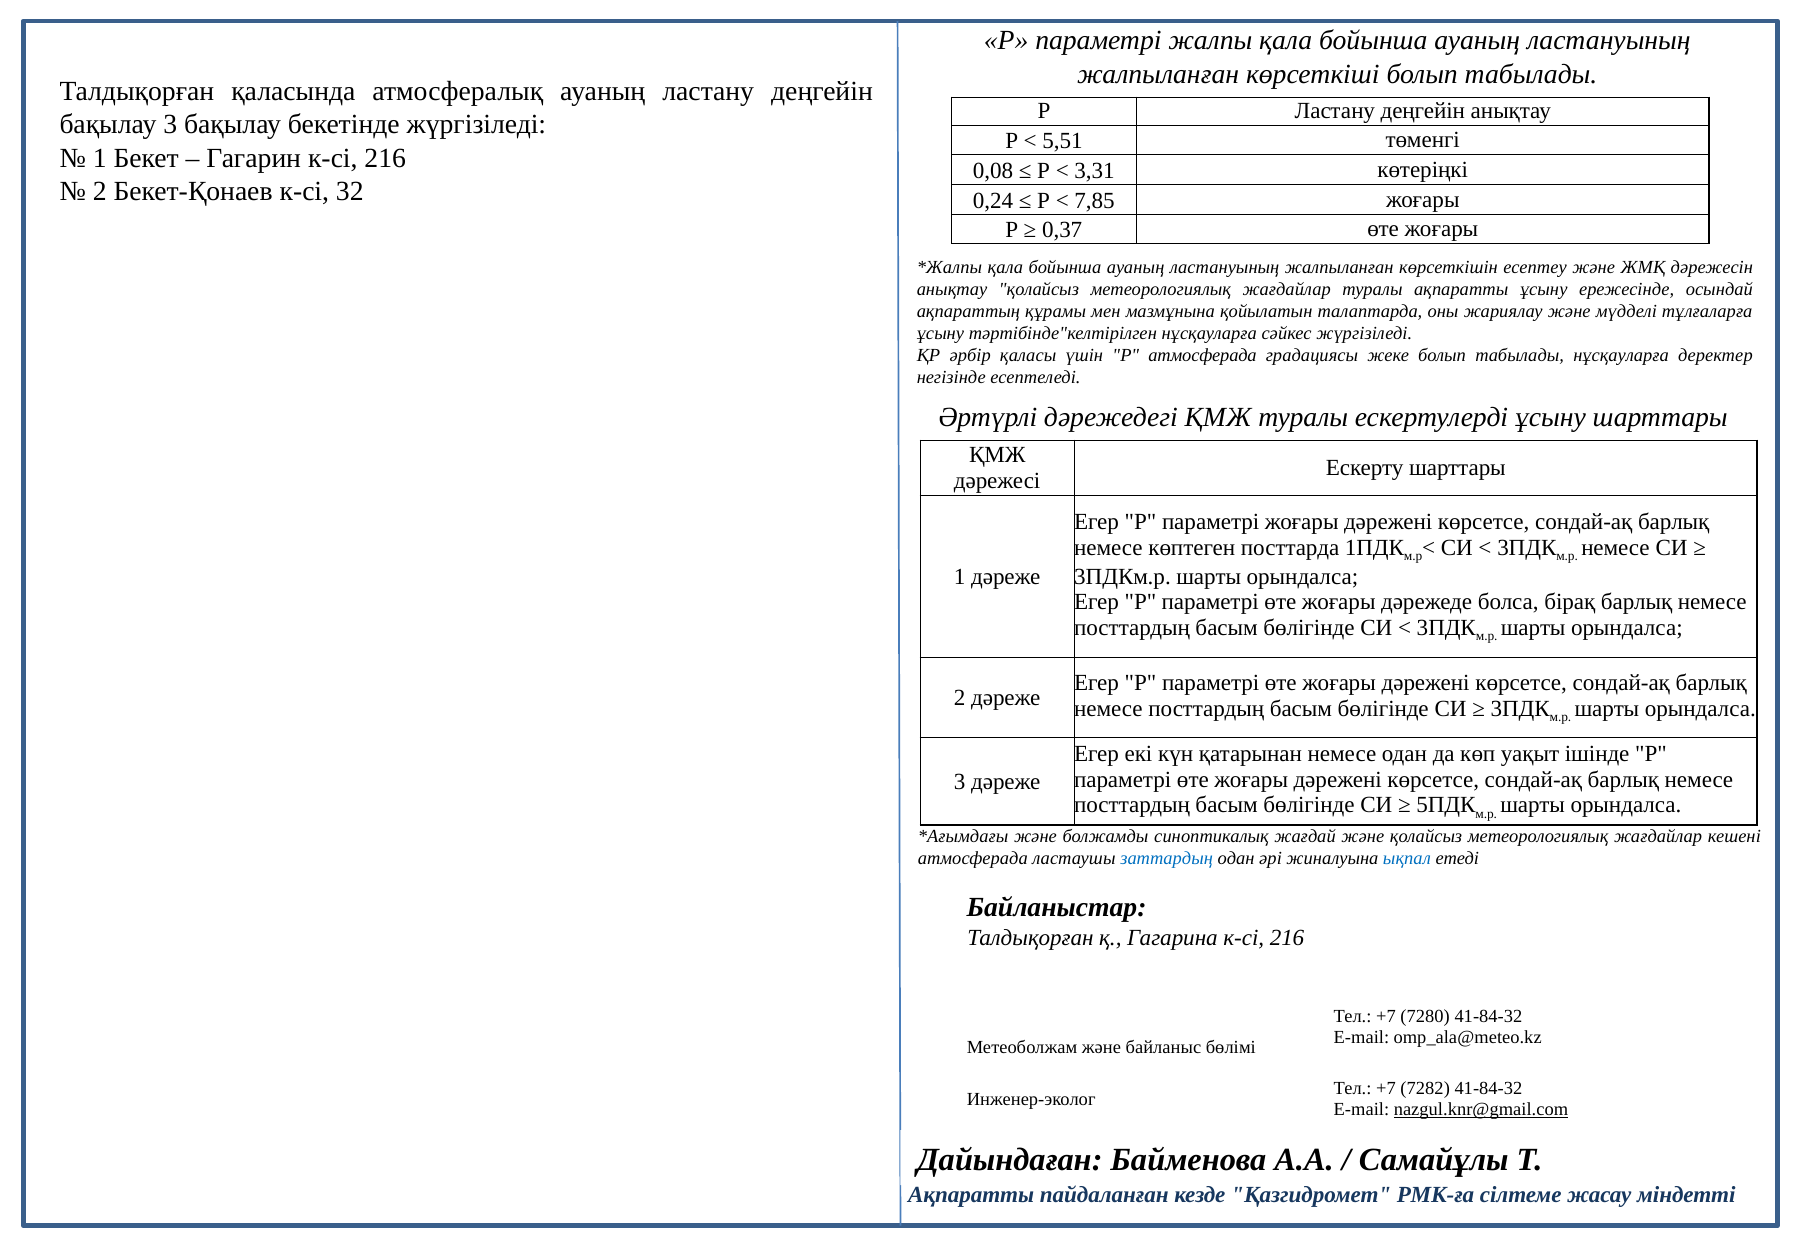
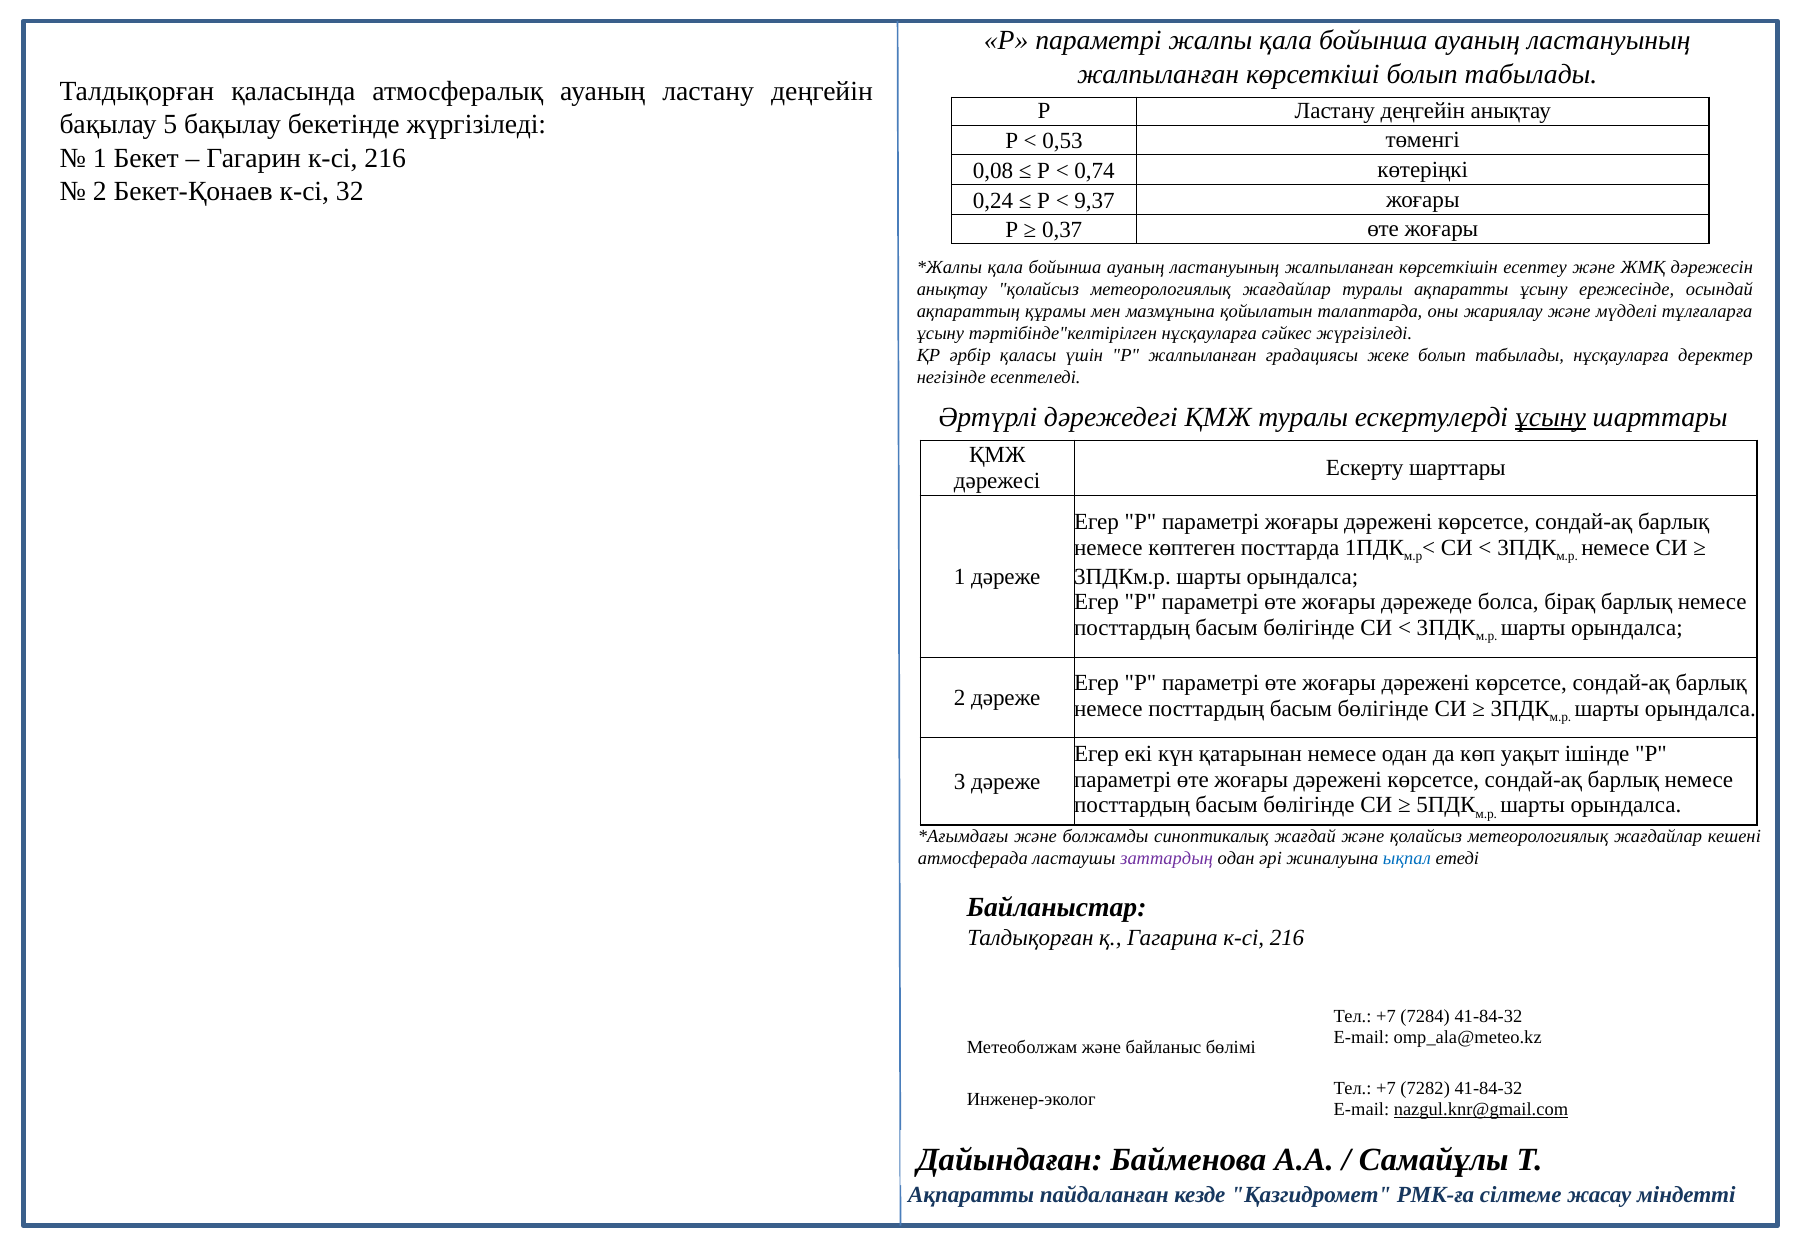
бақылау 3: 3 -> 5 (170, 125)
5,51: 5,51 -> 0,53 (1063, 141)
3,31: 3,31 -> 0,74 (1094, 171)
7,85: 7,85 -> 9,37 (1094, 200)
Р атмосферада: атмосферада -> жалпыланған (1202, 356)
ұсыну underline: none -> present (1550, 417)
заттардың colour: blue -> purple (1167, 858)
7280: 7280 -> 7284 (1425, 1017)
